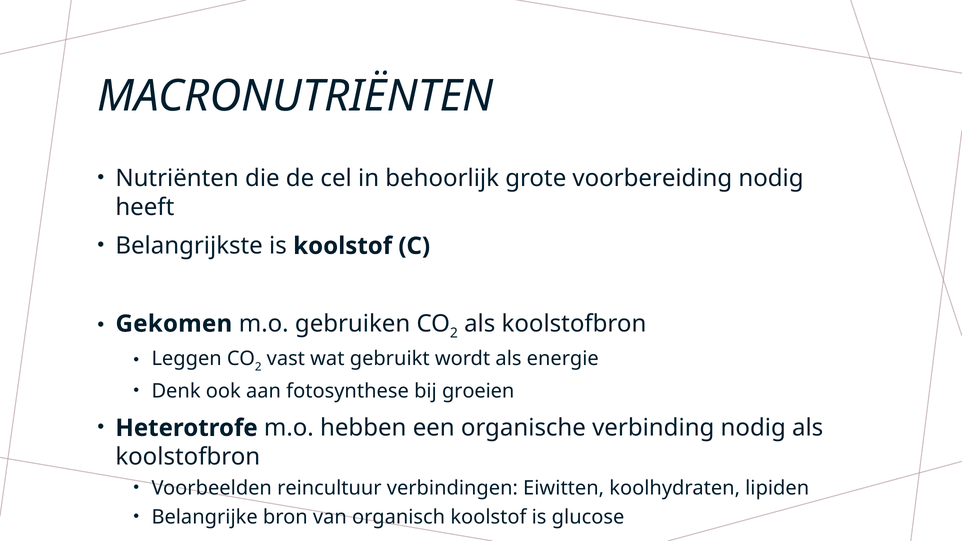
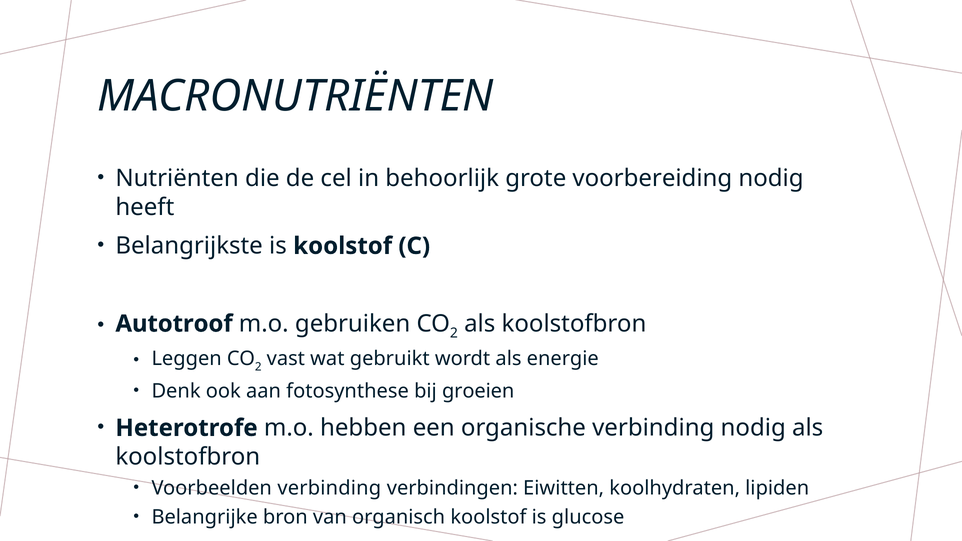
Gekomen: Gekomen -> Autotroof (174, 324)
Voorbeelden reincultuur: reincultuur -> verbinding (329, 488)
